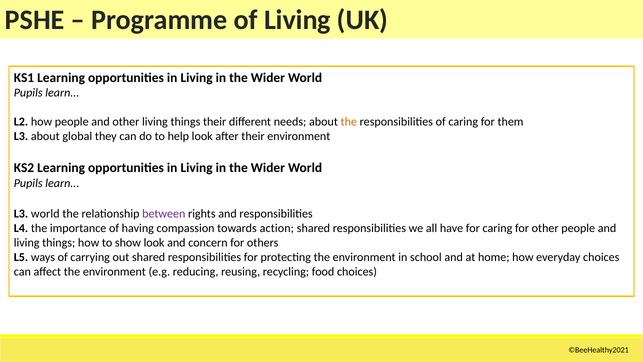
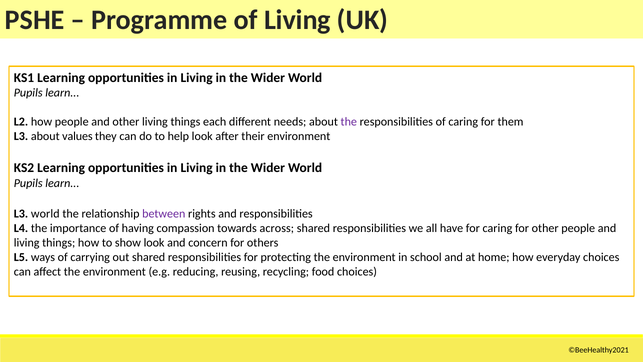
things their: their -> each (215, 122)
the colour: orange -> purple (349, 122)
global: global -> values (77, 136)
action: action -> across (277, 228)
